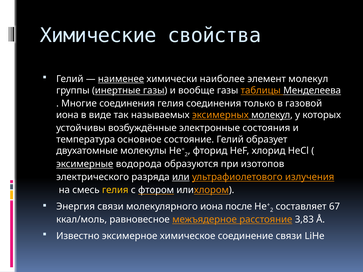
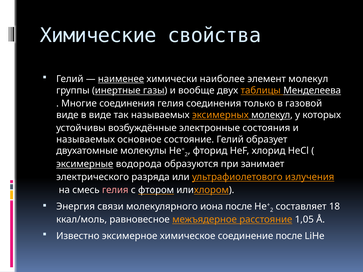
вообще газы: газы -> двух (228, 90)
иона: иона -> виде (67, 115)
температура: температура -> называемых (86, 139)
изотопов: изотопов -> занимает (263, 164)
или underline: present -> none (181, 177)
гелия colour: yellow -> pink (115, 190)
67: 67 -> 18 (334, 207)
3,83: 3,83 -> 1,05 (304, 220)
соединение связи: связи -> после (289, 236)
